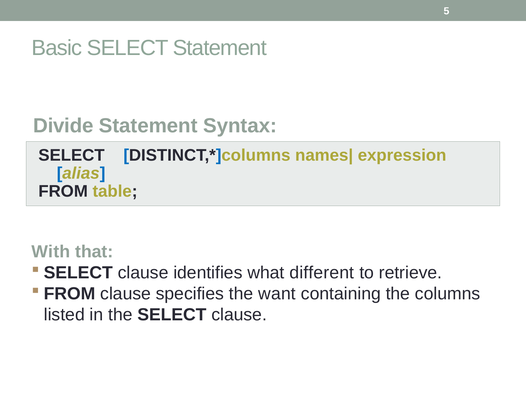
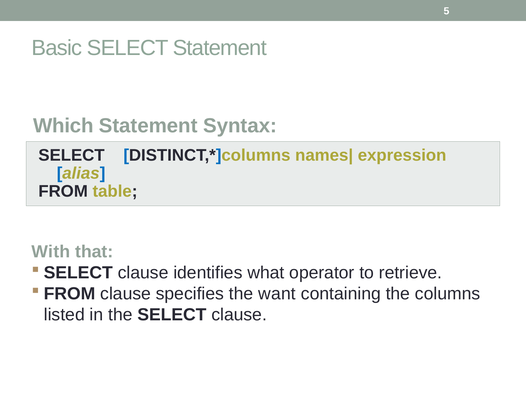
Divide: Divide -> Which (63, 126)
different: different -> operator (322, 273)
